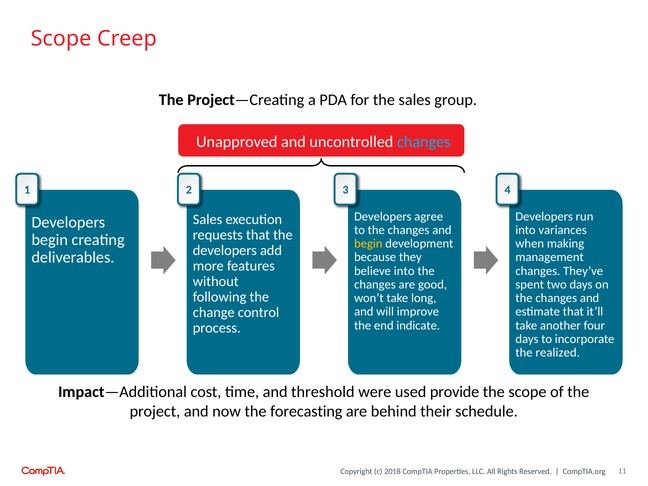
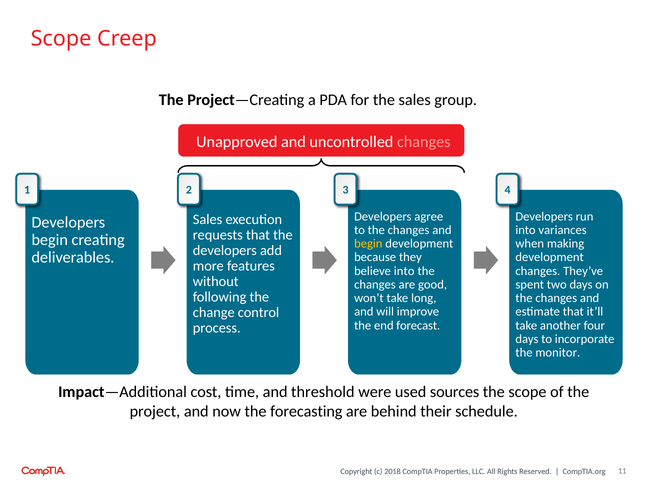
changes colour: light blue -> pink (424, 142)
management: management -> development (550, 257)
indicate: indicate -> forecast (418, 325)
realized: realized -> monitor (558, 353)
provide: provide -> sources (455, 392)
